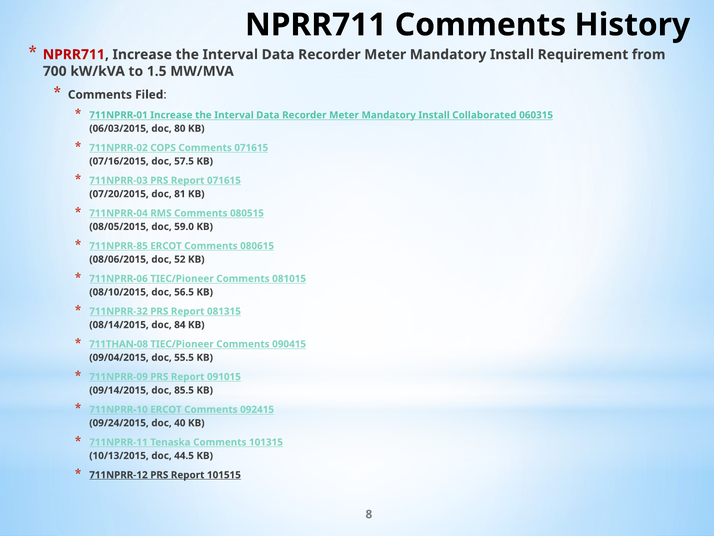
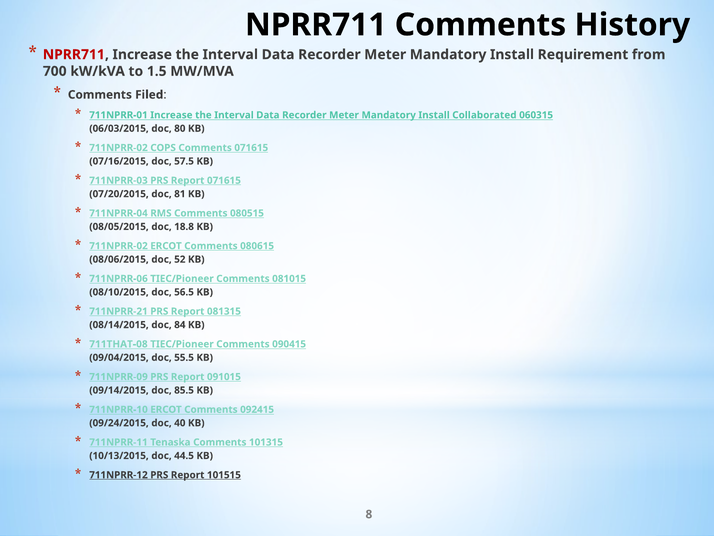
59.0: 59.0 -> 18.8 (184, 226)
711NPRR-85: 711NPRR-85 -> 711NPRR-02 (119, 246)
711NPRR-32: 711NPRR-32 -> 711NPRR-21 (119, 311)
711THAN-08: 711THAN-08 -> 711THAT-08 (118, 344)
